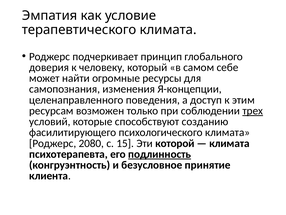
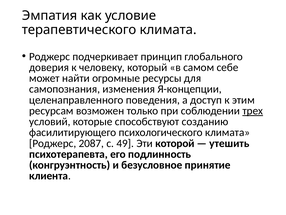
2080: 2080 -> 2087 (91, 143)
15: 15 -> 49 (125, 143)
климата: климата -> утешить (229, 143)
подлинность underline: present -> none (160, 154)
